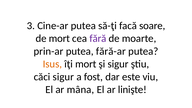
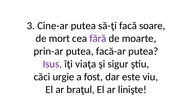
fără-ar: fără-ar -> facă-ar (111, 51)
Isus colour: orange -> purple (52, 64)
îţi mort: mort -> viaţa (86, 64)
căci sigur: sigur -> urgie (63, 77)
mâna: mâna -> braţul (81, 90)
